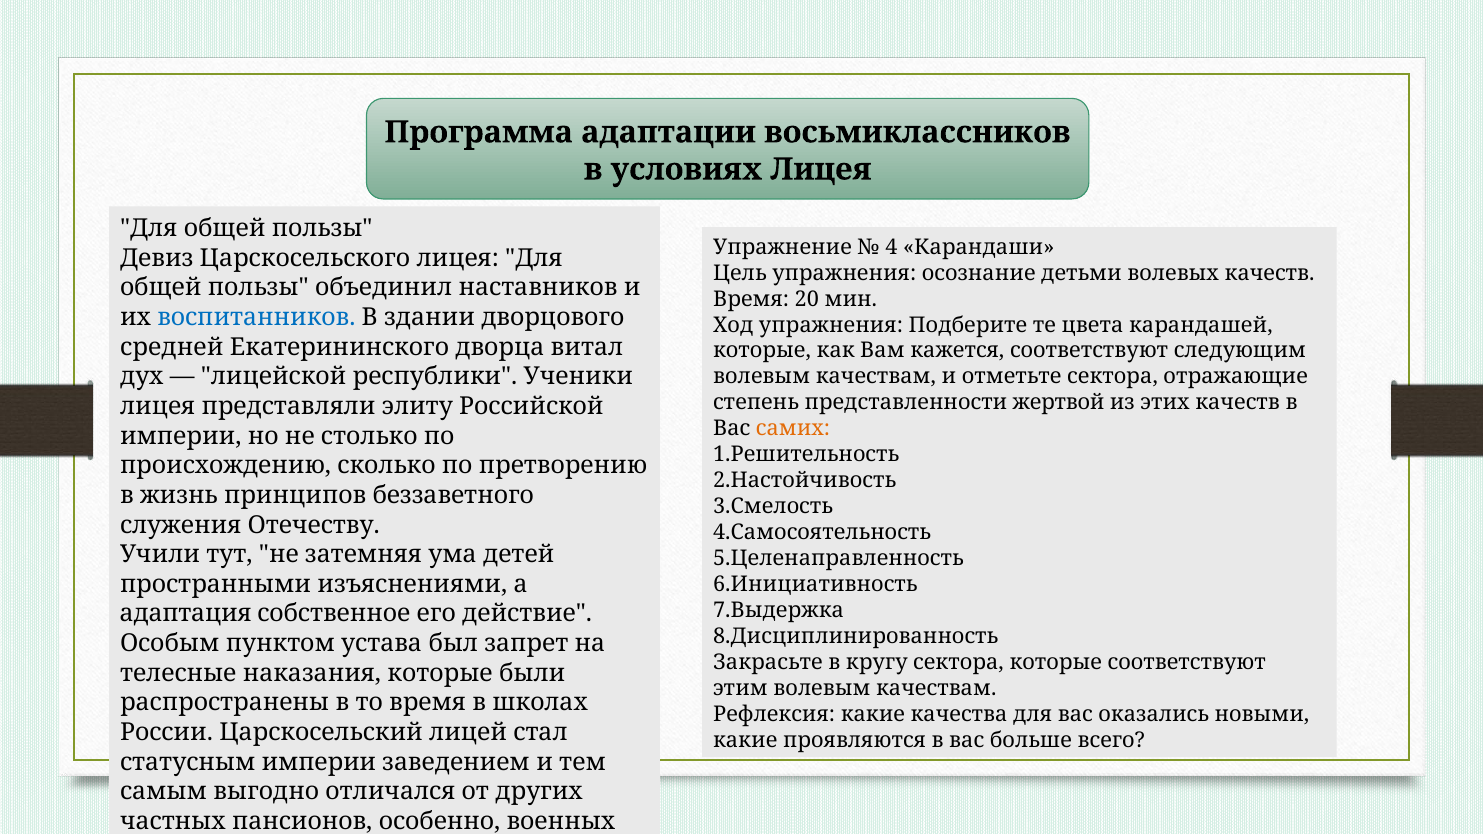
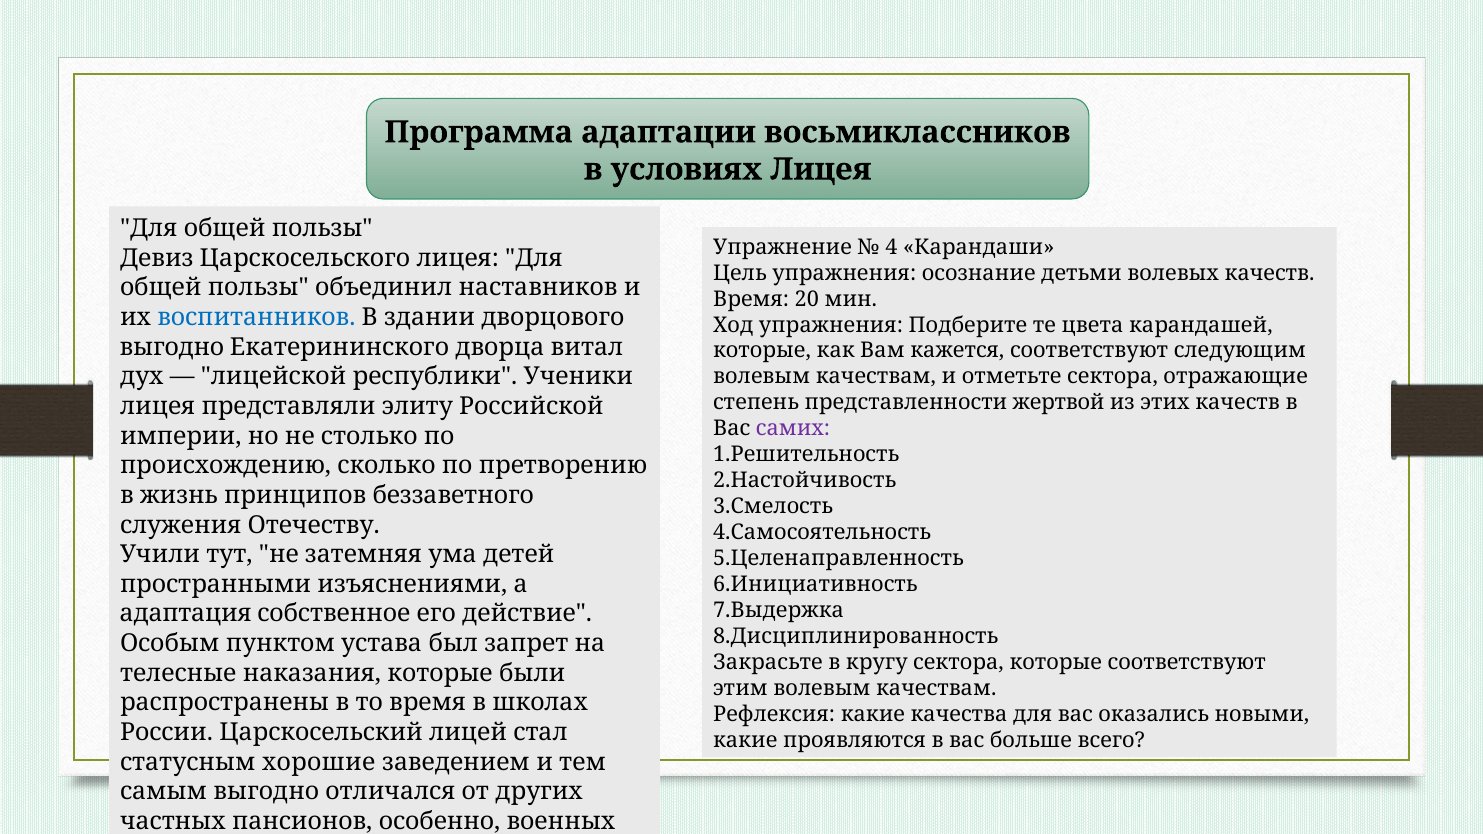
средней: средней -> выгодно (172, 347)
самих colour: orange -> purple (793, 429)
статусным империи: империи -> хорошие (319, 762)
